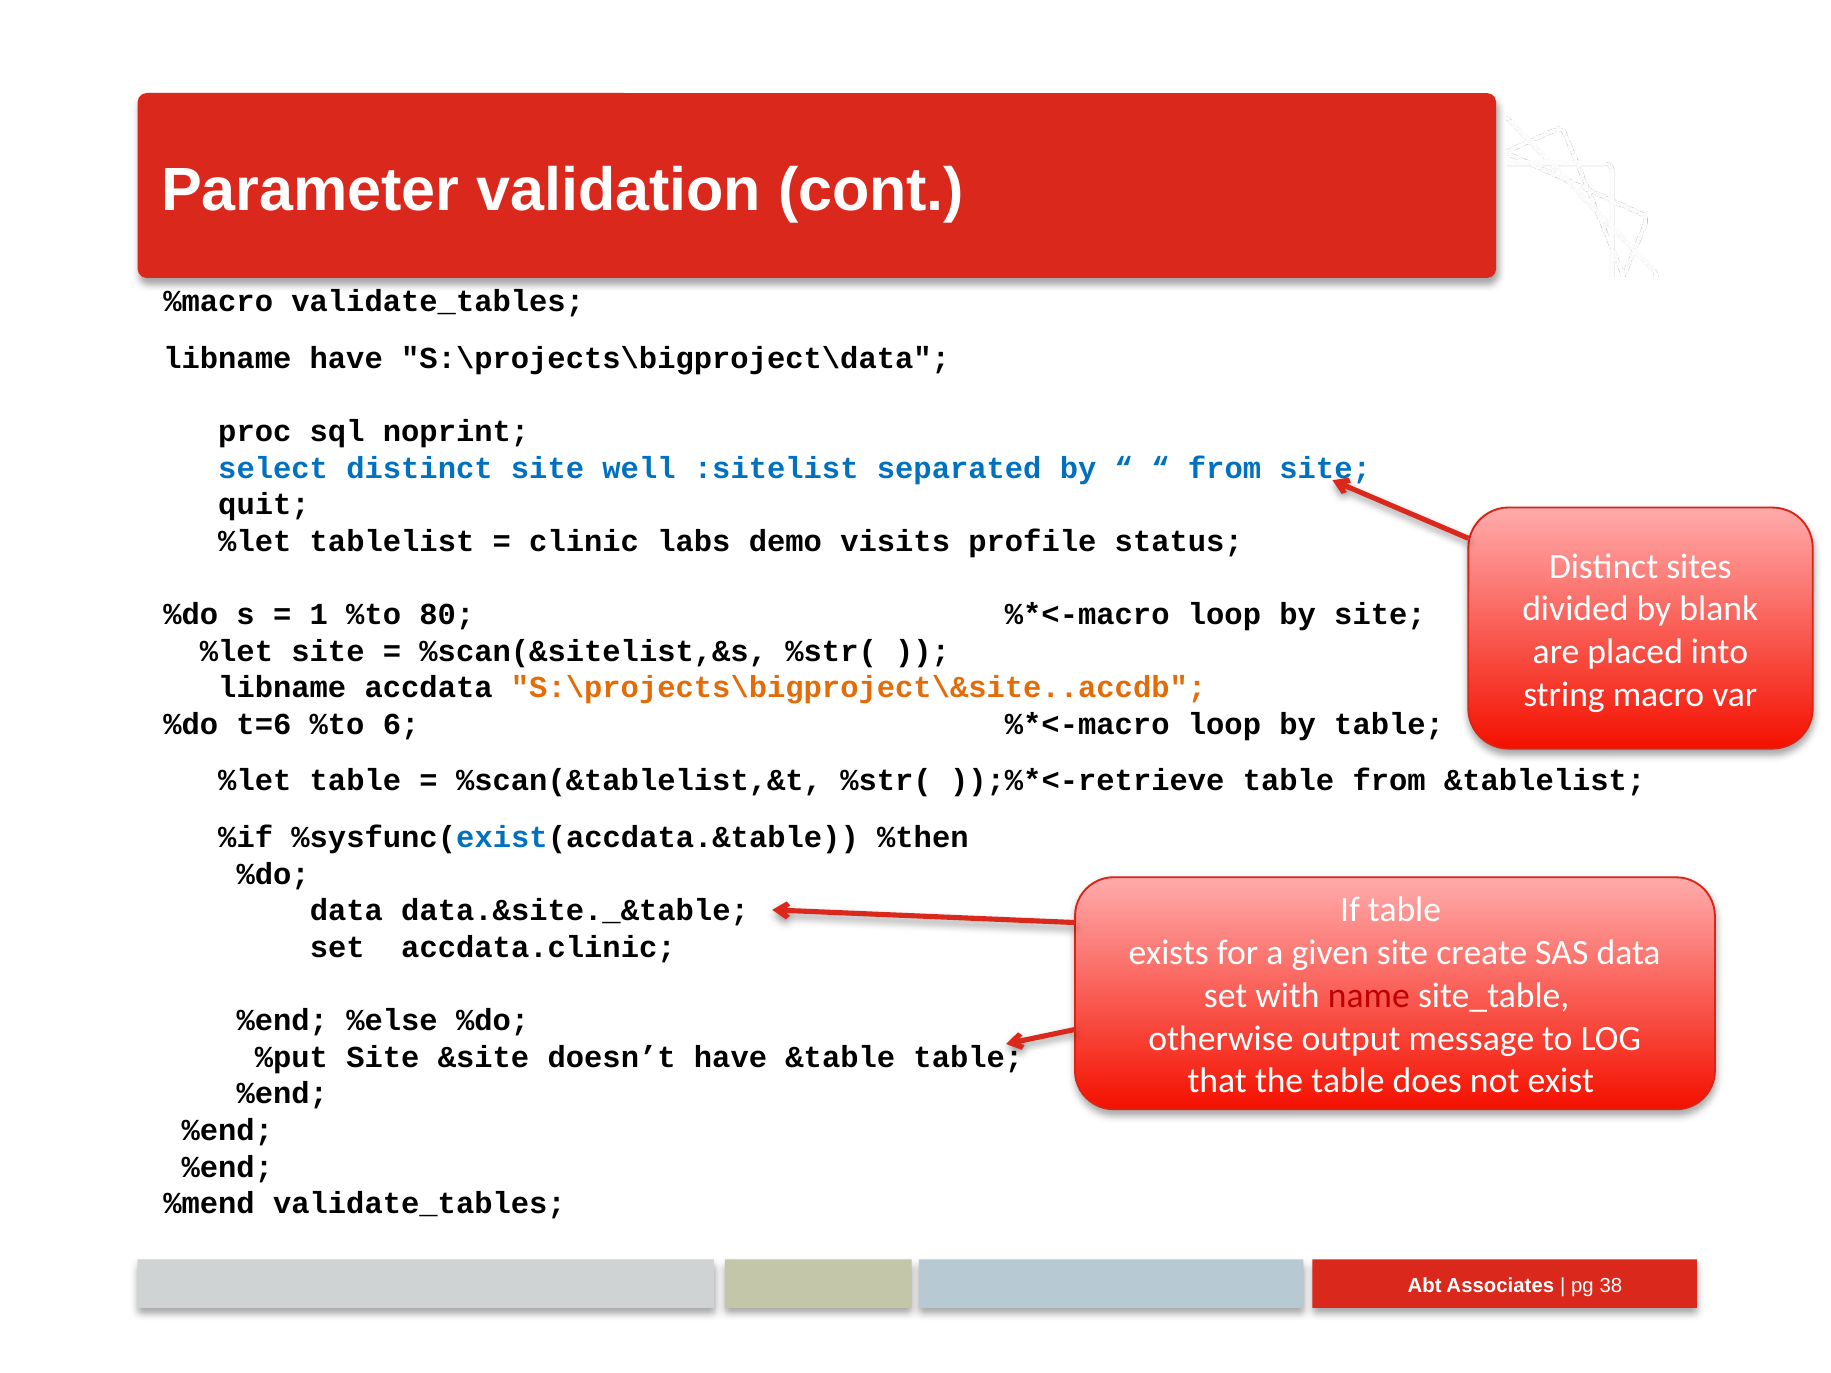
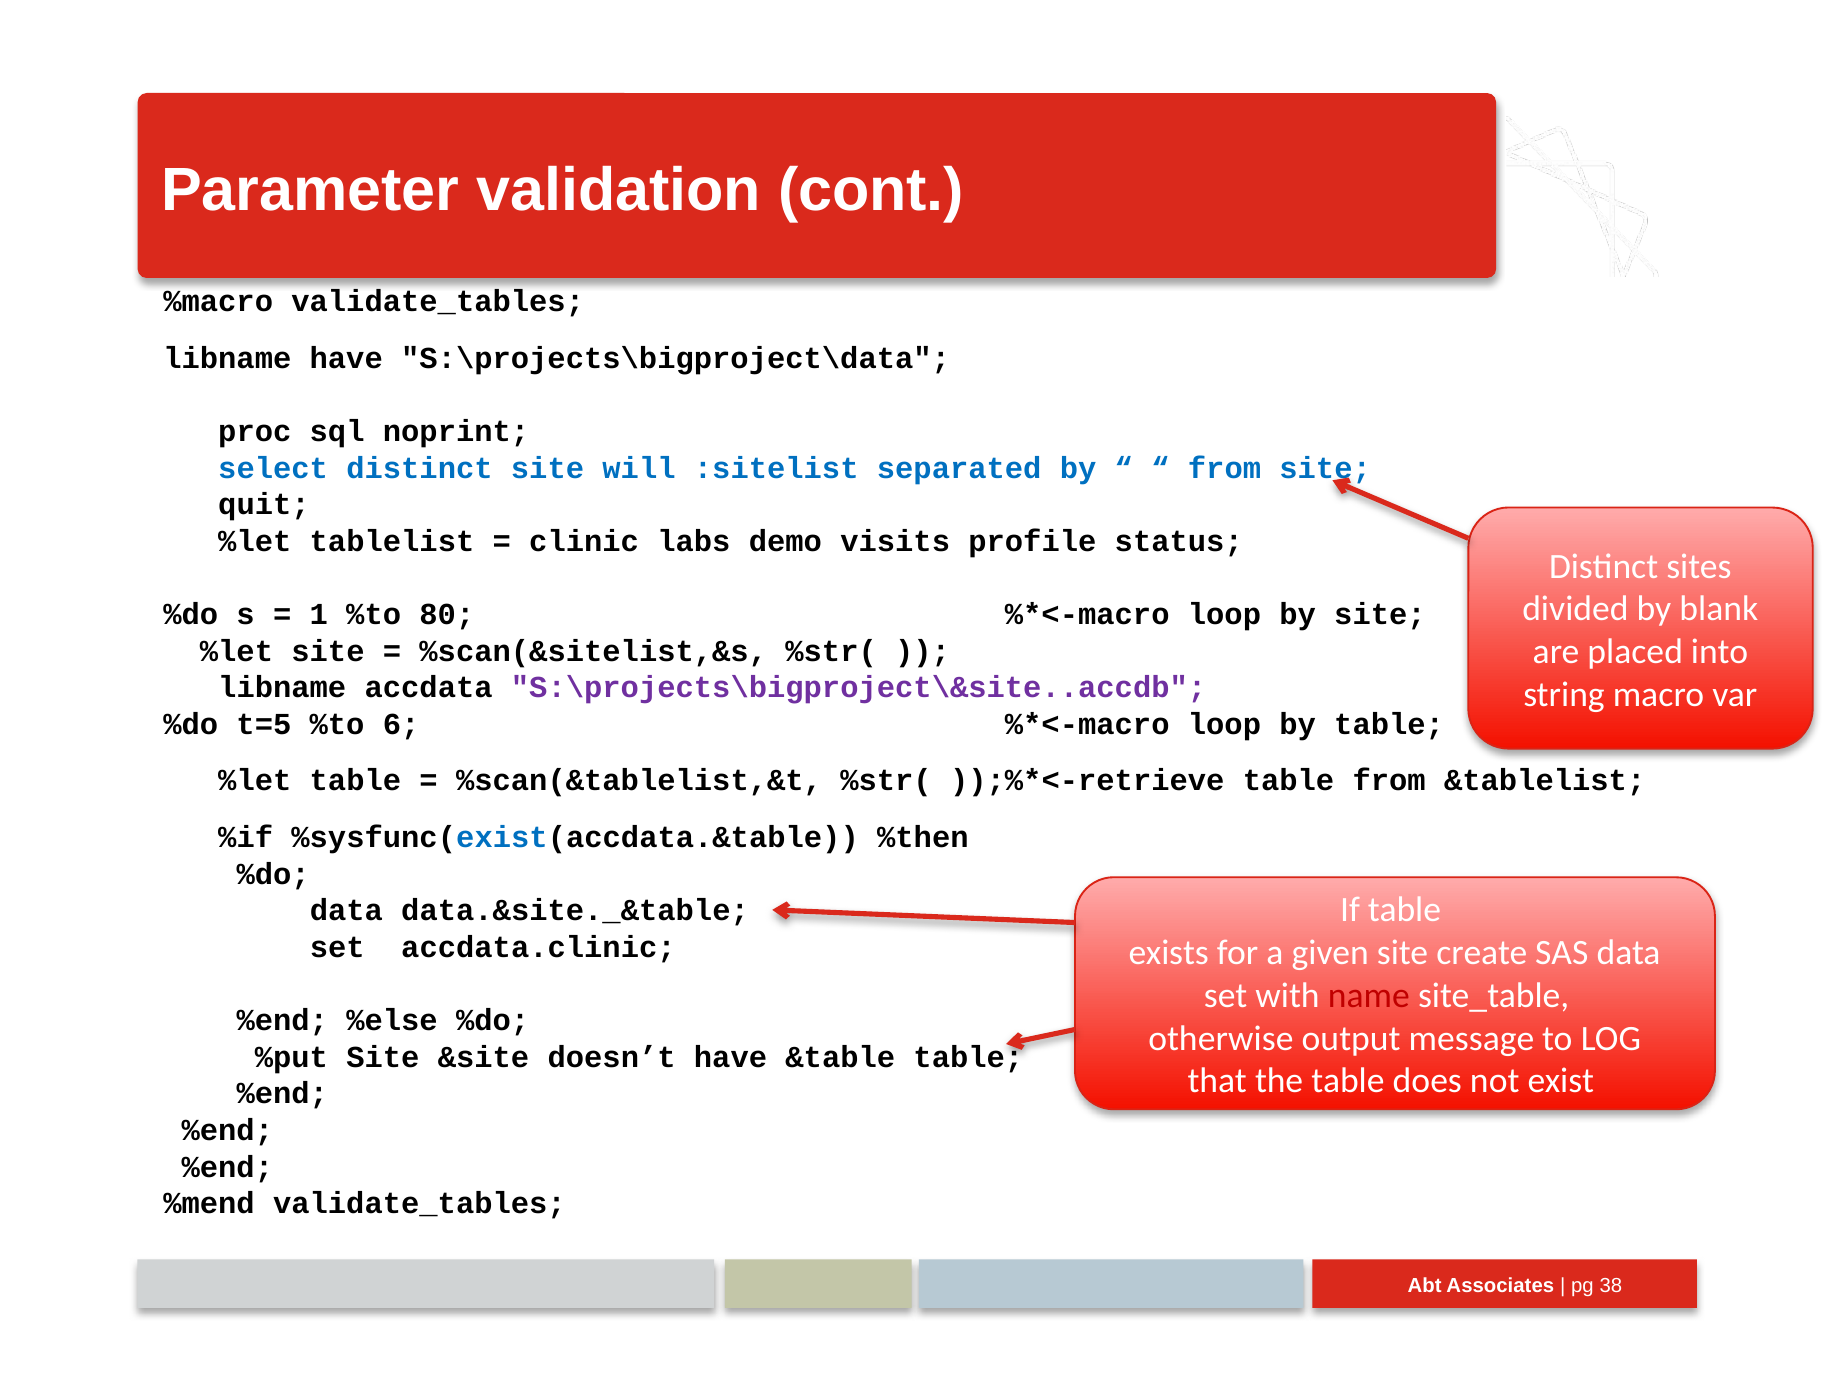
well: well -> will (639, 468)
S:\projects\bigproject\&site..accdb colour: orange -> purple (859, 688)
t=6: t=6 -> t=5 (264, 725)
